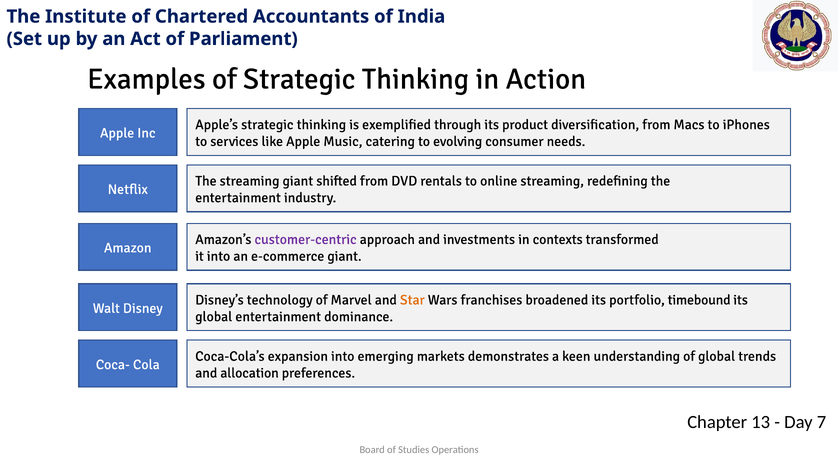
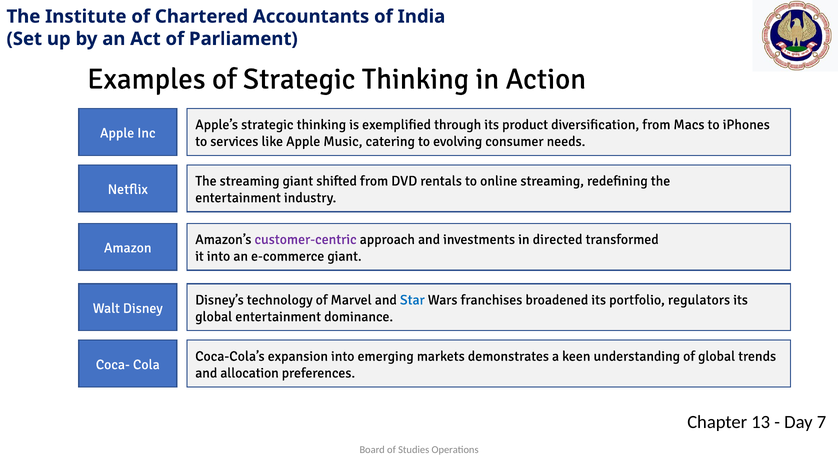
contexts: contexts -> directed (558, 240)
Star colour: orange -> blue (412, 300)
timebound: timebound -> regulators (699, 300)
